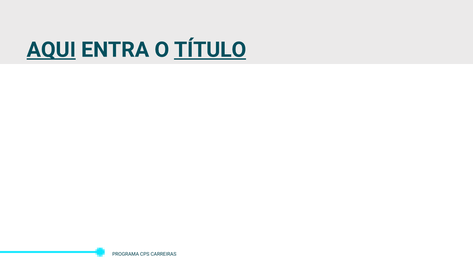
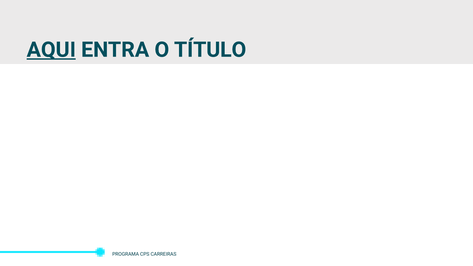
TÍTULO underline: present -> none (210, 50)
